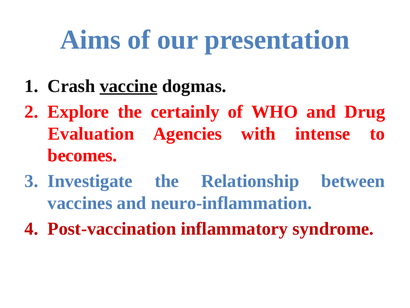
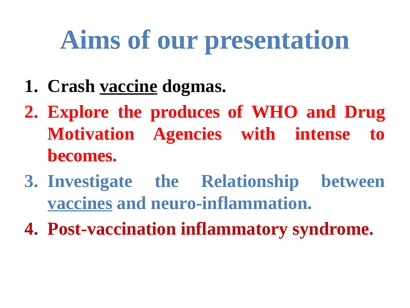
certainly: certainly -> produces (185, 112)
Evaluation: Evaluation -> Motivation (91, 133)
vaccines underline: none -> present (80, 203)
